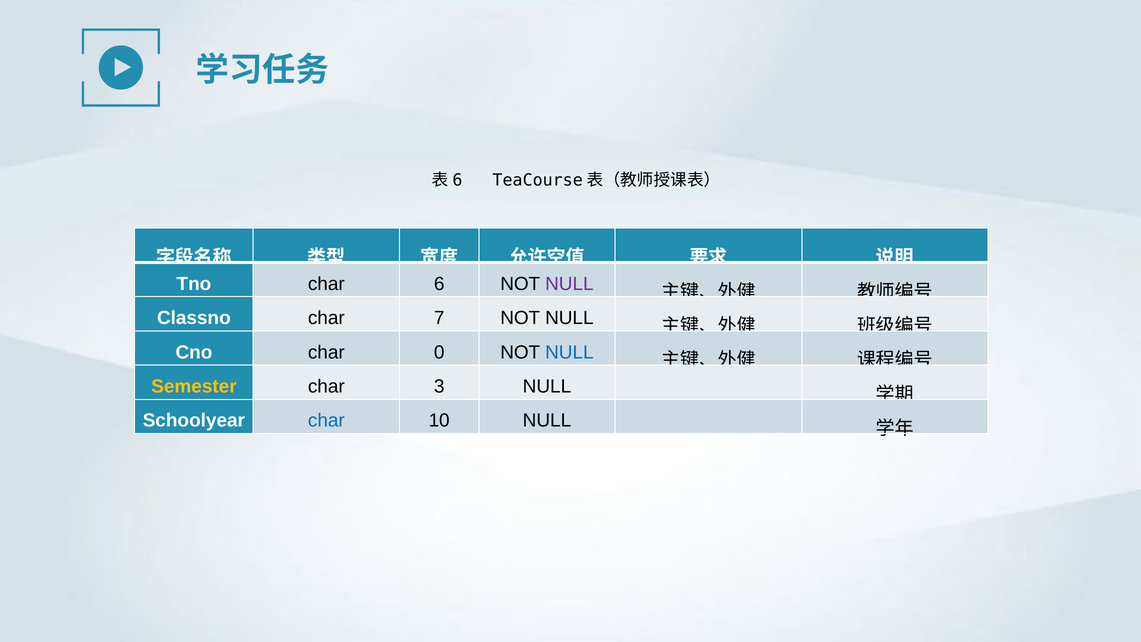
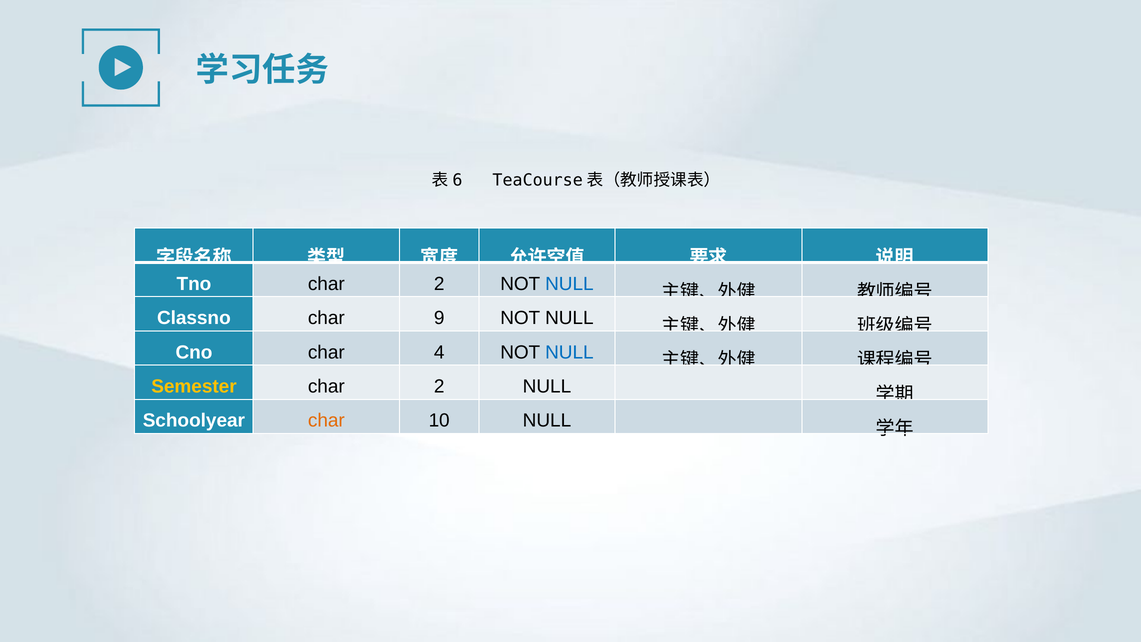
Tno char 6: 6 -> 2 (439, 284)
NULL colour: purple -> blue (569, 284)
7: 7 -> 9 (439, 318)
0: 0 -> 4 (439, 352)
3: 3 -> 2 (439, 386)
char colour: blue -> orange (326, 421)
